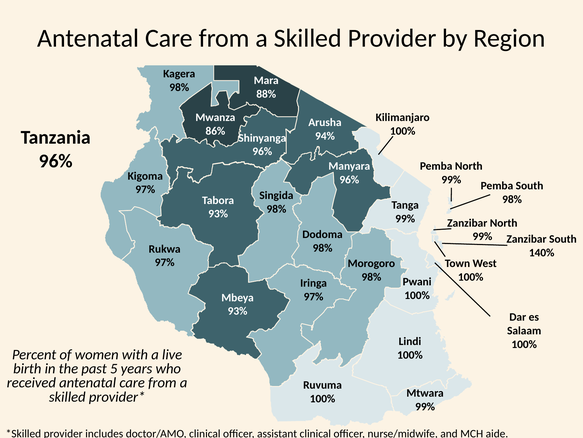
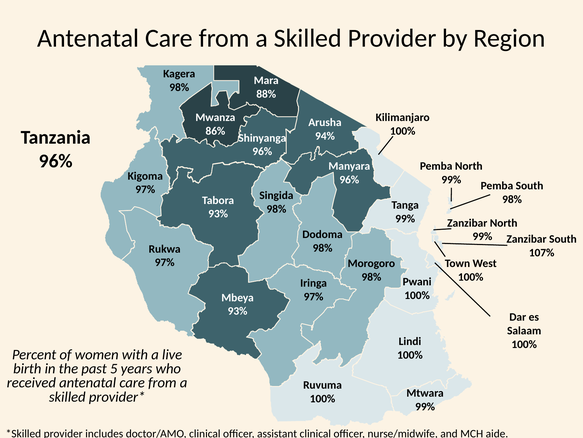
140%: 140% -> 107% (542, 252)
